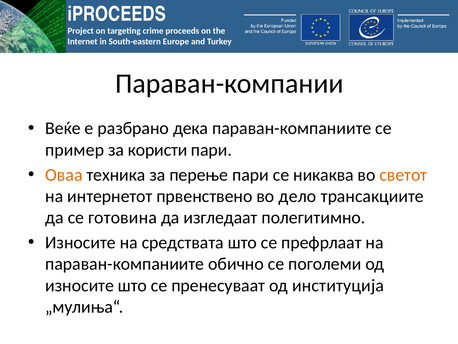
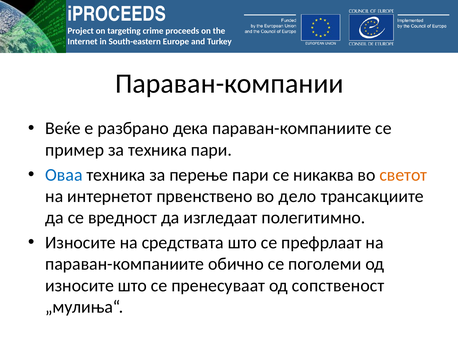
за користи: користи -> техника (158, 150)
Оваа colour: orange -> blue (64, 175)
готовина: готовина -> вредност (123, 217)
институција: институција -> сопственост (338, 285)
